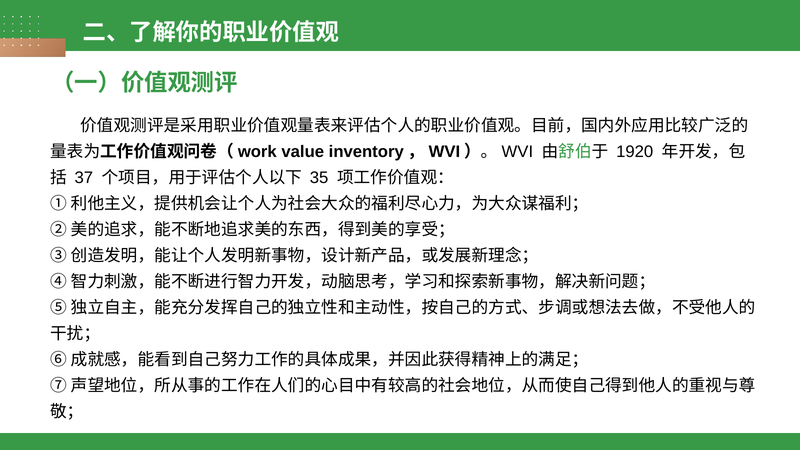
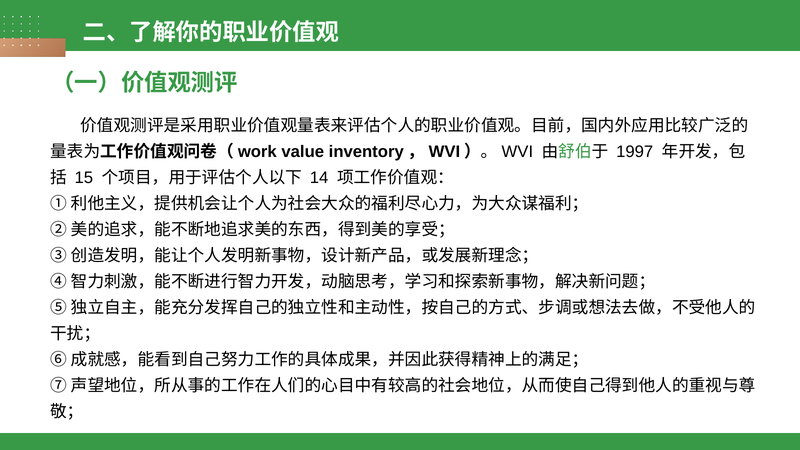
1920: 1920 -> 1997 (635, 152)
37: 37 -> 15 (84, 178)
35: 35 -> 14 (319, 178)
